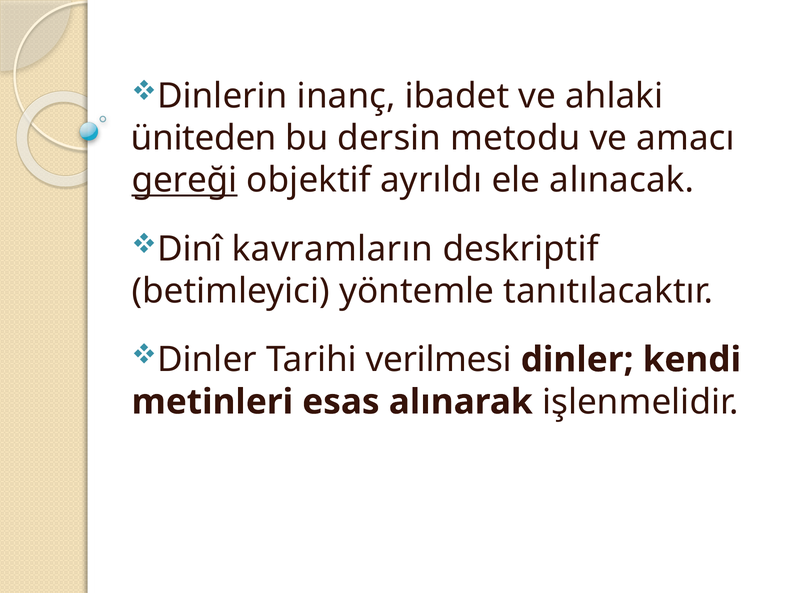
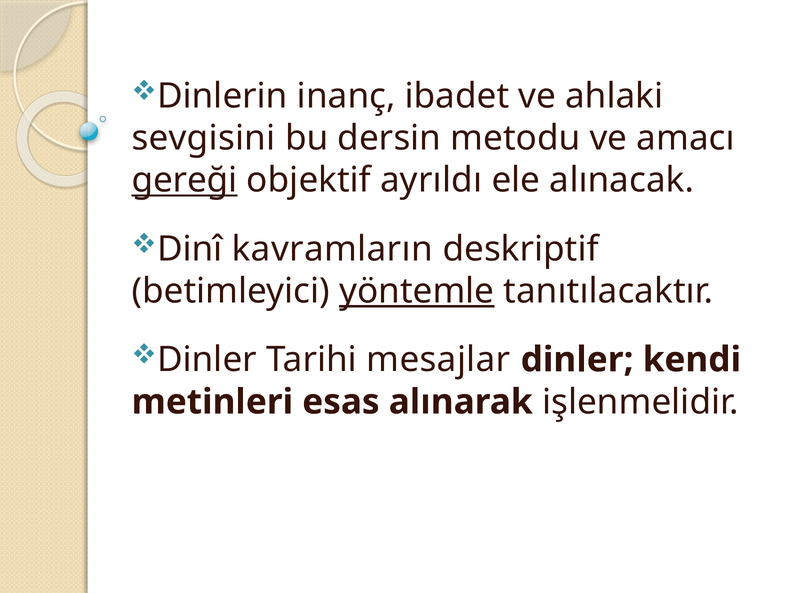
üniteden: üniteden -> sevgisini (204, 138)
yöntemle underline: none -> present (417, 291)
verilmesi: verilmesi -> mesajlar (438, 360)
